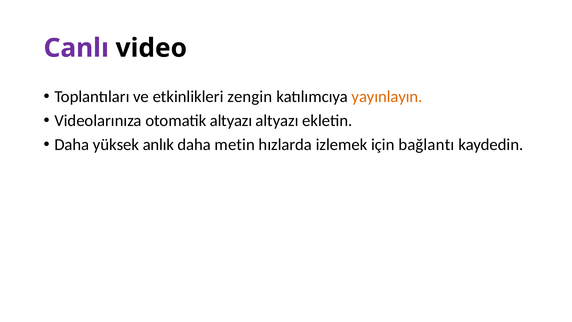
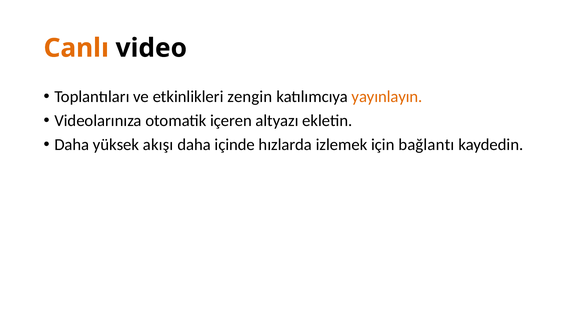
Canlı colour: purple -> orange (76, 48)
otomatik altyazı: altyazı -> içeren (231, 121)
anlık: anlık -> akışı (158, 145)
metin: metin -> içinde (235, 145)
